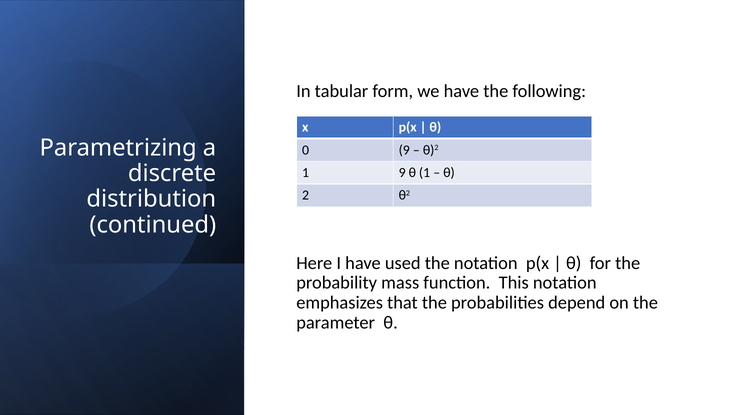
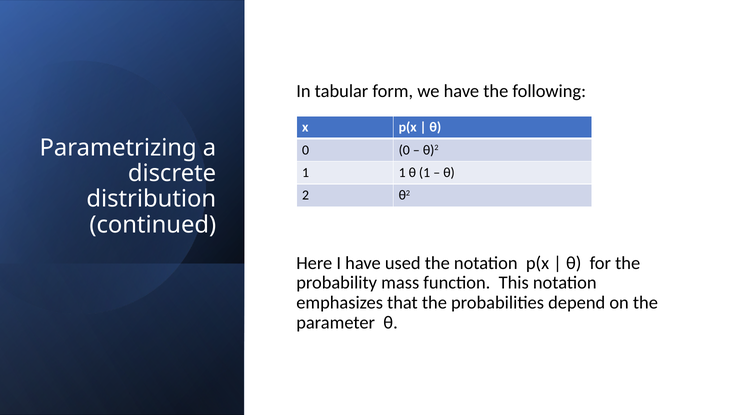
0 9: 9 -> 0 (404, 150)
1 9: 9 -> 1 (402, 173)
